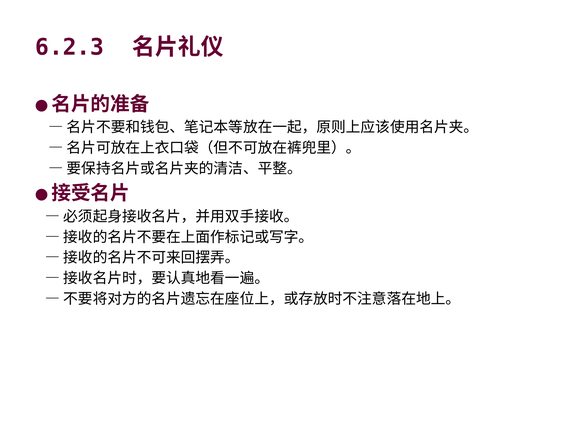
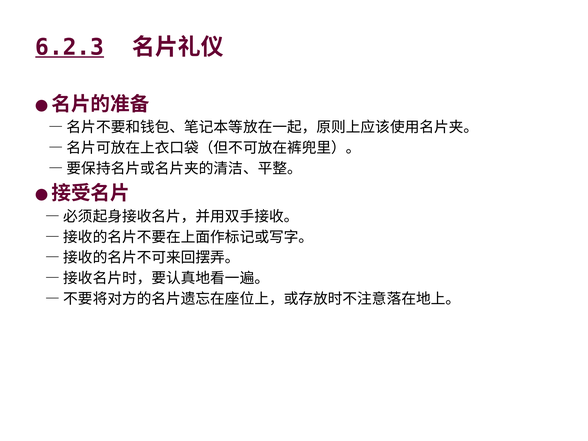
6.2.3 underline: none -> present (70, 47)
